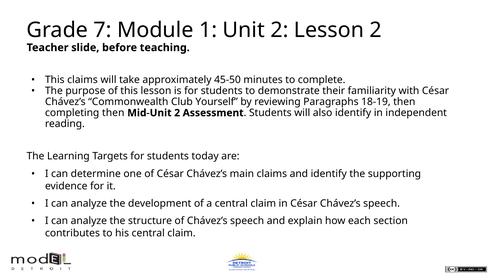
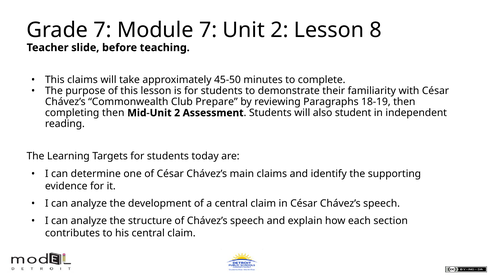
Module 1: 1 -> 7 (208, 30)
Lesson 2: 2 -> 8 (376, 30)
Yourself: Yourself -> Prepare (217, 102)
also identify: identify -> student (353, 113)
